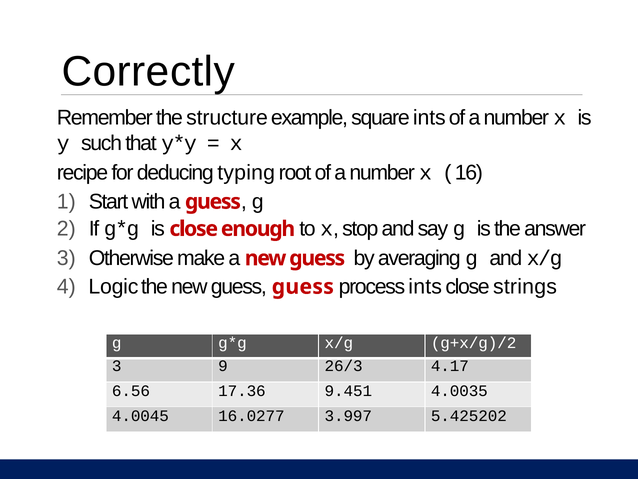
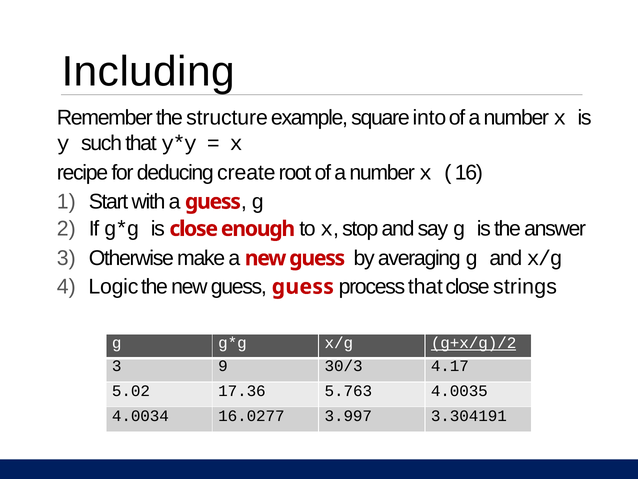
Correctly: Correctly -> Including (148, 71)
square ints: ints -> into (429, 118)
typing: typing -> create (246, 172)
process ints: ints -> that (425, 286)
g+x/g)/2 underline: none -> present (474, 343)
26/3: 26/3 -> 30/3 (344, 366)
6.56: 6.56 -> 5.02 (131, 391)
9.451: 9.451 -> 5.763 (348, 391)
4.0045: 4.0045 -> 4.0034 (140, 415)
5.425202: 5.425202 -> 3.304191 (469, 415)
